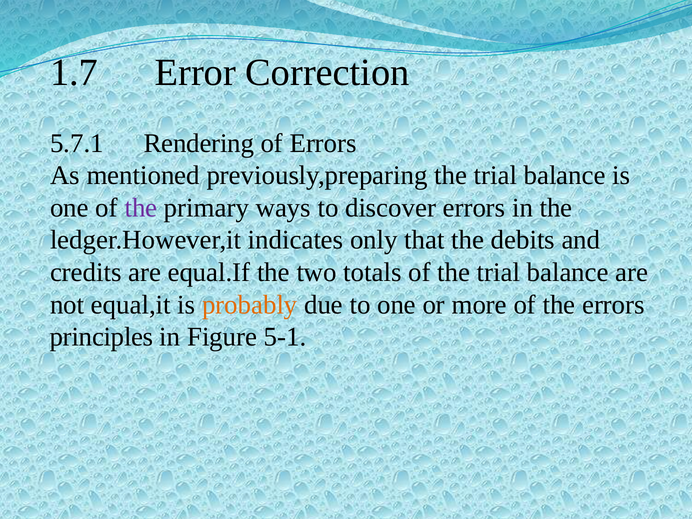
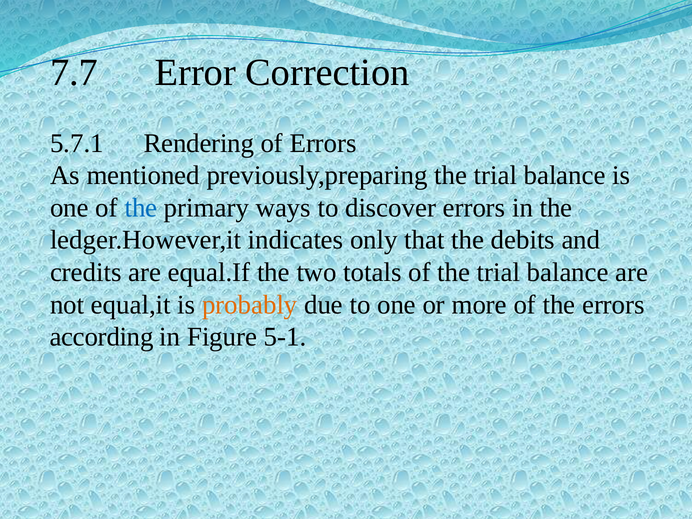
1.7: 1.7 -> 7.7 (74, 72)
the colour: purple -> blue (141, 208)
principles: principles -> according (102, 337)
